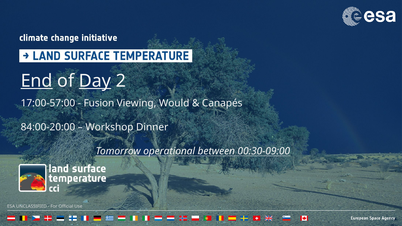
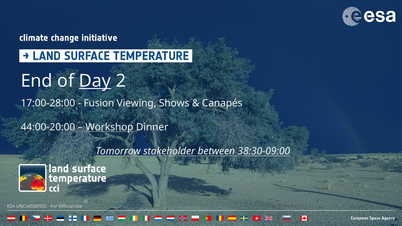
End underline: present -> none (37, 81)
17:00-57:00: 17:00-57:00 -> 17:00-28:00 (48, 103)
Would: Would -> Shows (174, 103)
84:00-20:00: 84:00-20:00 -> 44:00-20:00 (48, 127)
Workshop underline: none -> present (109, 127)
operational: operational -> stakeholder (169, 151)
00:30-09:00: 00:30-09:00 -> 38:30-09:00 (264, 151)
